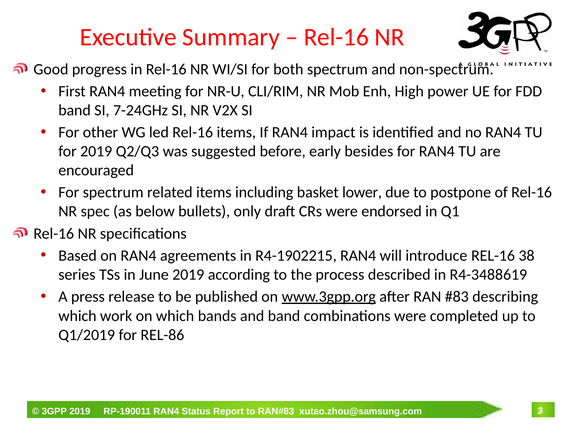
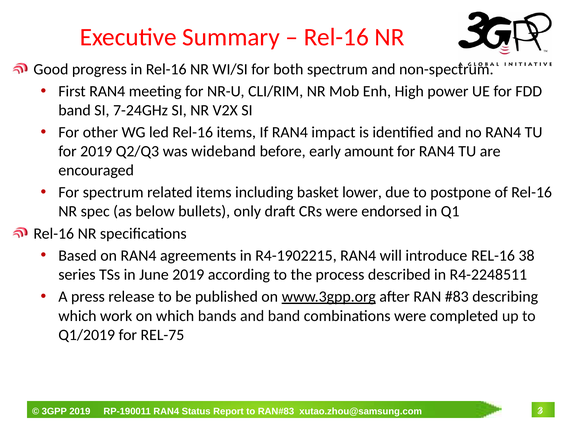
suggested: suggested -> wideband (224, 151)
besides: besides -> amount (369, 151)
R4-3488619: R4-3488619 -> R4-2248511 (488, 274)
REL-86: REL-86 -> REL-75 (162, 335)
